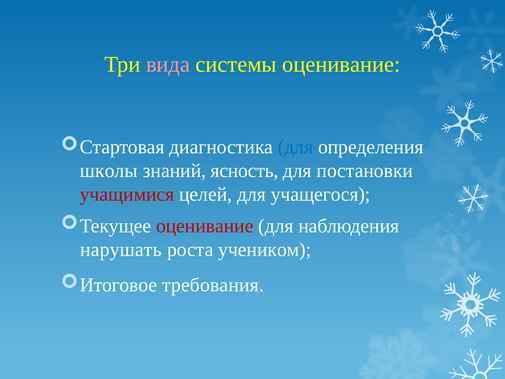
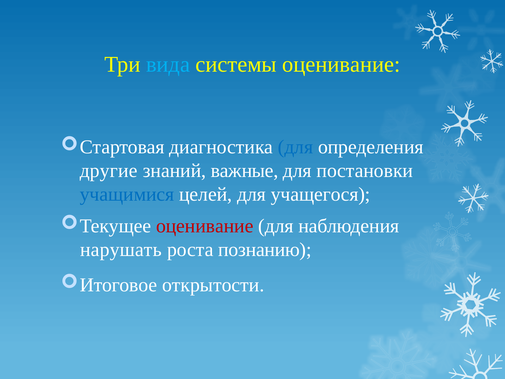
вида colour: pink -> light blue (168, 64)
школы: школы -> другие (109, 171)
ясность: ясность -> важные (245, 171)
учащимися colour: red -> blue (127, 194)
учеником: учеником -> познанию (265, 249)
требования: требования -> открытости (213, 285)
